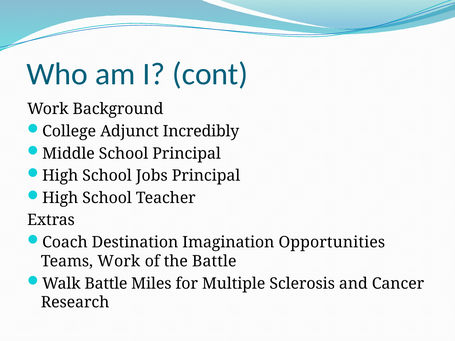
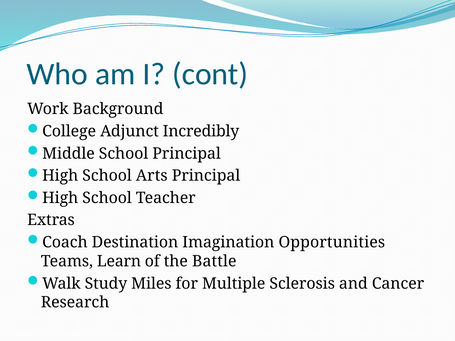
Jobs: Jobs -> Arts (152, 176)
Teams Work: Work -> Learn (119, 261)
Walk Battle: Battle -> Study (106, 284)
